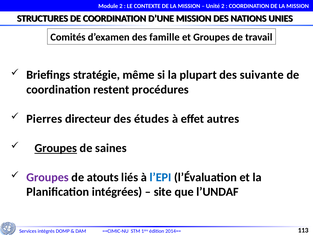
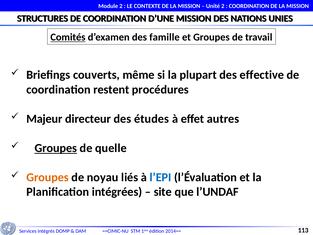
Comités underline: none -> present (68, 37)
stratégie: stratégie -> couverts (96, 75)
suivante: suivante -> effective (262, 75)
Pierres: Pierres -> Majeur (44, 119)
saines: saines -> quelle (111, 148)
Groupes colour: purple -> orange (48, 177)
atouts: atouts -> noyau (103, 177)
